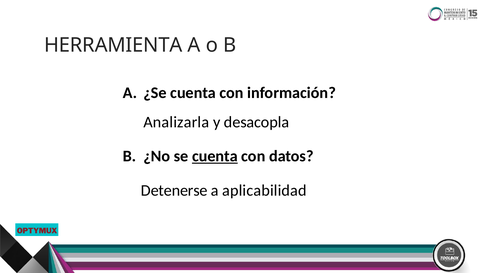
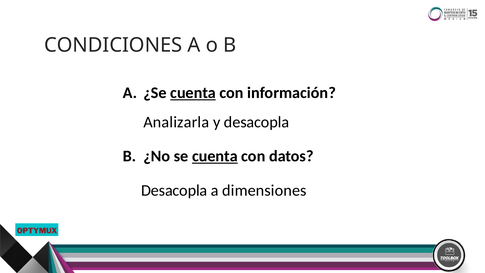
HERRAMIENTA: HERRAMIENTA -> CONDICIONES (113, 45)
cuenta underline: none -> present (193, 93)
Detenerse: Detenerse -> Desacopla (174, 190)
aplicabilidad: aplicabilidad -> dimensiones (264, 190)
